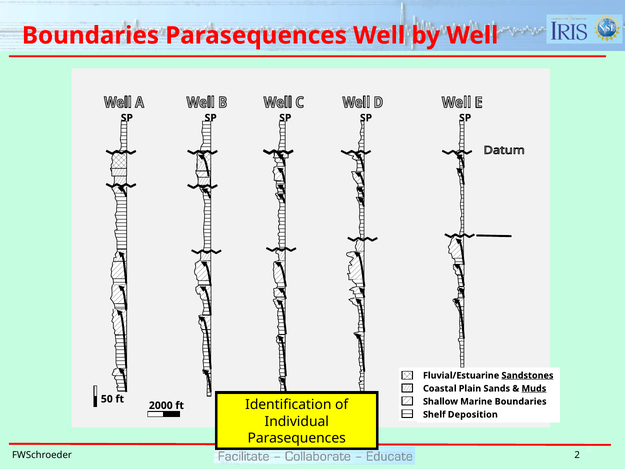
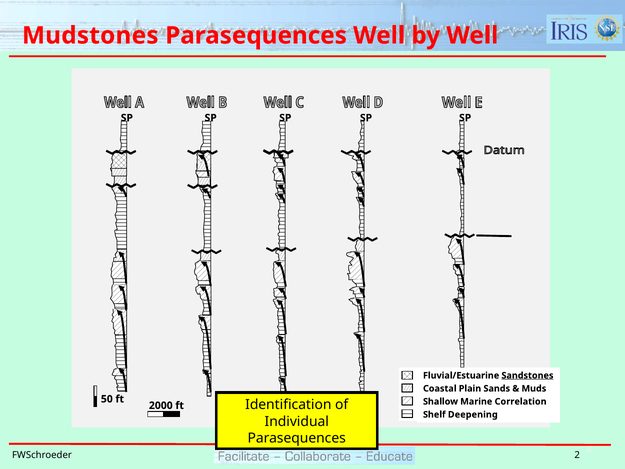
Boundaries: Boundaries -> Mudstones (90, 36)
Muds underline: present -> none (534, 388)
Marine Boundaries: Boundaries -> Correlation (521, 401)
Deposition: Deposition -> Deepening (473, 414)
